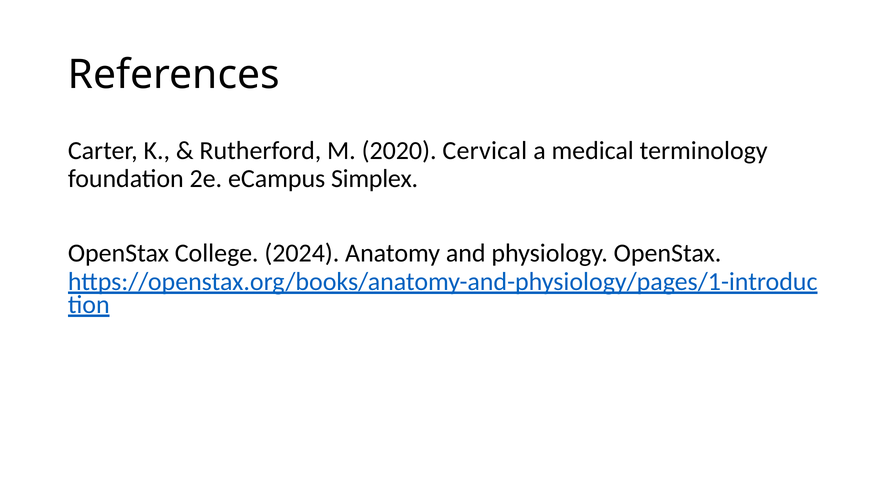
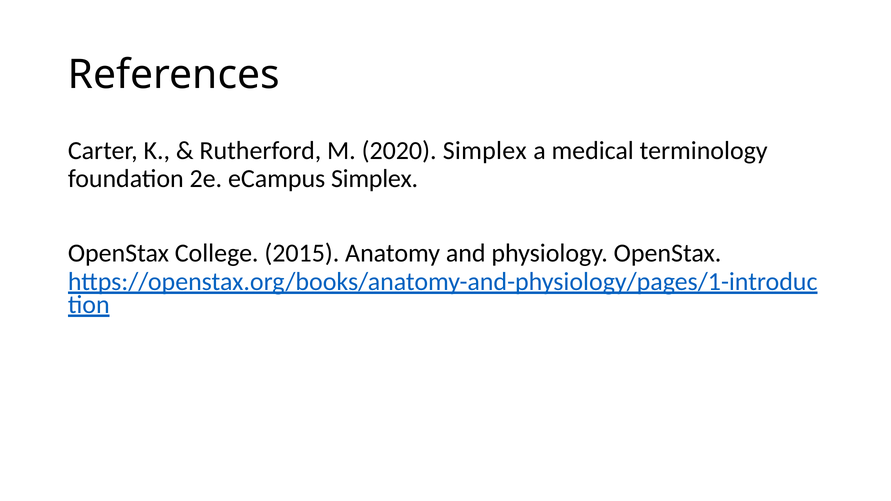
2020 Cervical: Cervical -> Simplex (485, 151)
2024: 2024 -> 2015 (302, 253)
